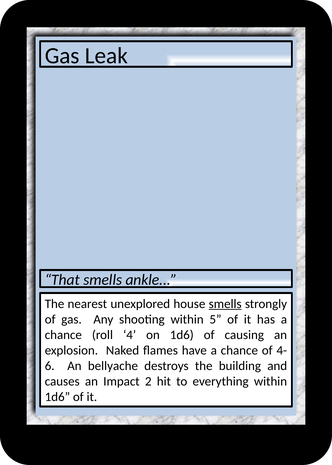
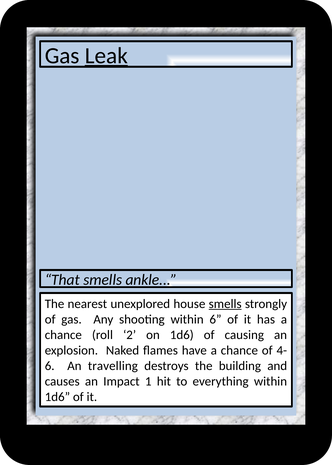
Leak underline: none -> present (106, 56)
within 5: 5 -> 6 (215, 319)
4: 4 -> 2 (130, 335)
bellyache: bellyache -> travelling (113, 366)
2: 2 -> 1 (148, 381)
